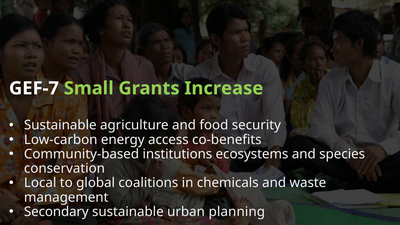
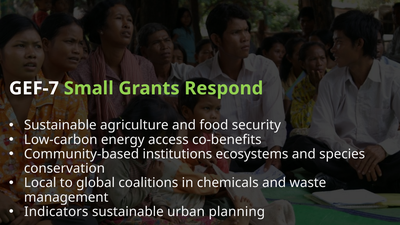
Increase: Increase -> Respond (224, 88)
Secondary: Secondary -> Indicators (56, 212)
